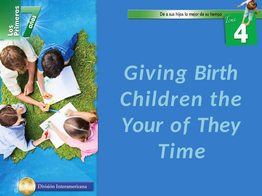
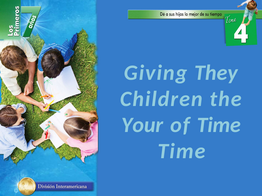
Birth: Birth -> They (216, 73)
of They: They -> Time (219, 125)
